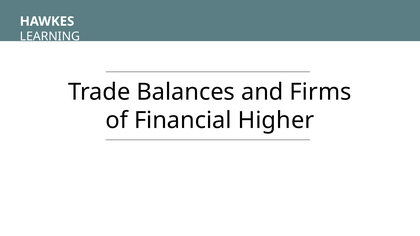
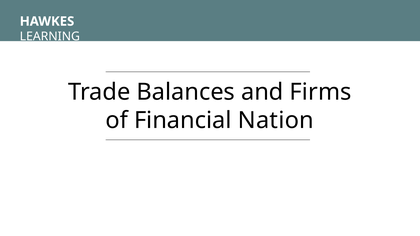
Higher: Higher -> Nation (276, 120)
